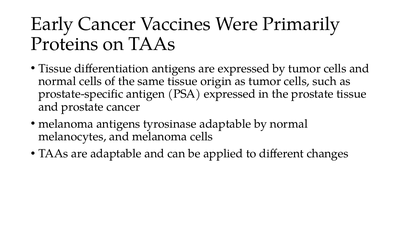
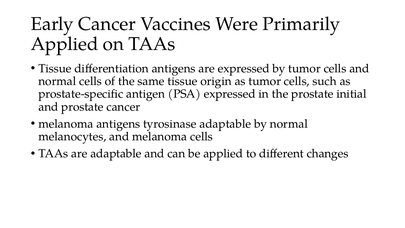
Proteins: Proteins -> Applied (65, 44)
prostate tissue: tissue -> initial (351, 94)
